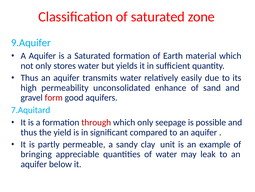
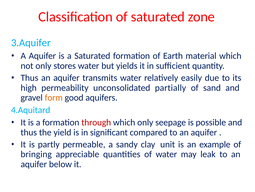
9.Aquifer: 9.Aquifer -> 3.Aquifer (31, 43)
enhance: enhance -> partially (170, 87)
form colour: red -> orange (54, 97)
7.Aquitard: 7.Aquitard -> 4.Aquitard (31, 110)
